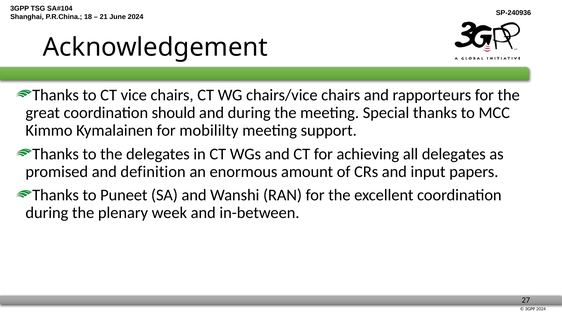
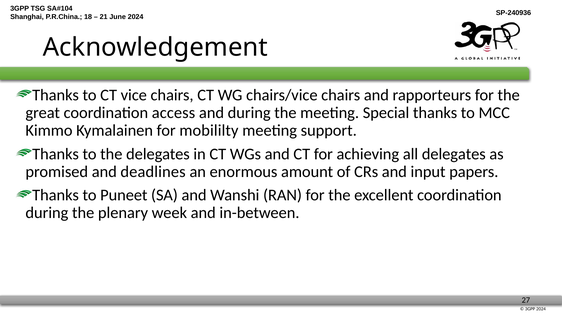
should: should -> access (173, 113)
definition: definition -> deadlines (153, 172)
